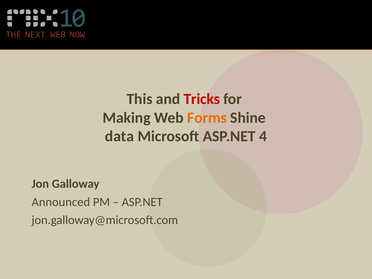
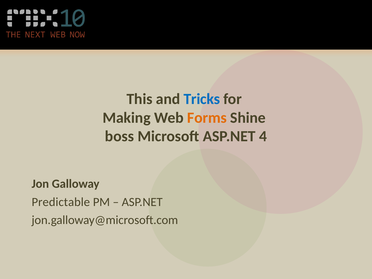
Tricks colour: red -> blue (202, 99)
data: data -> boss (119, 136)
Announced: Announced -> Predictable (61, 202)
